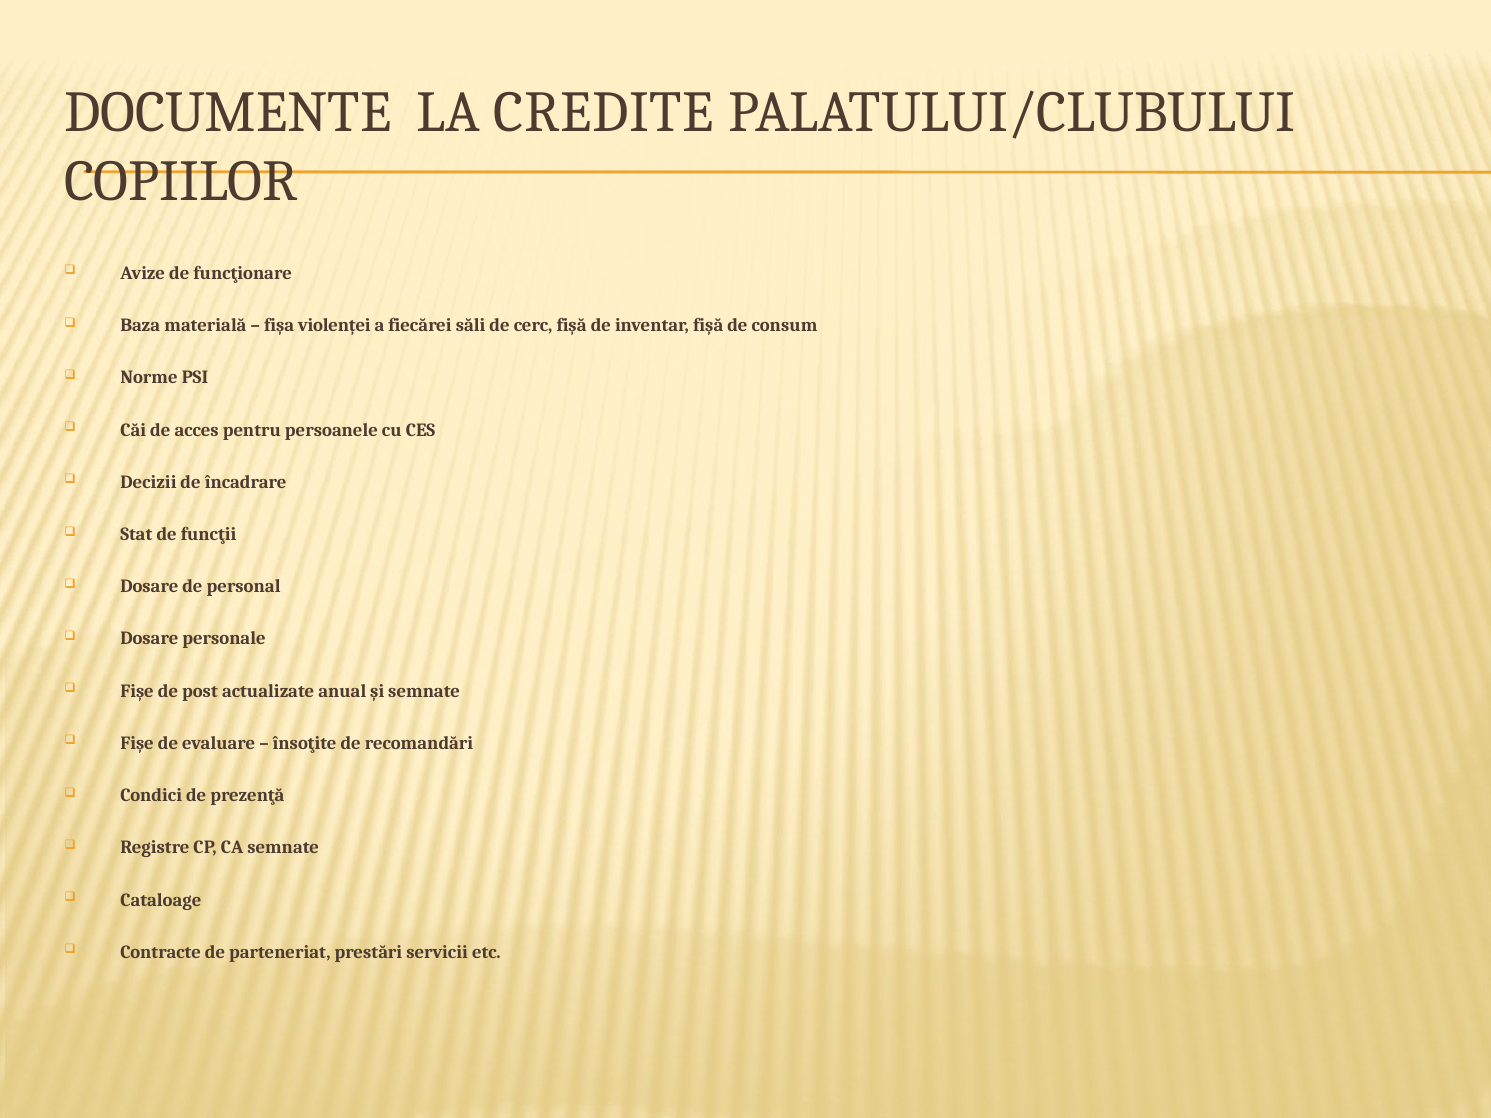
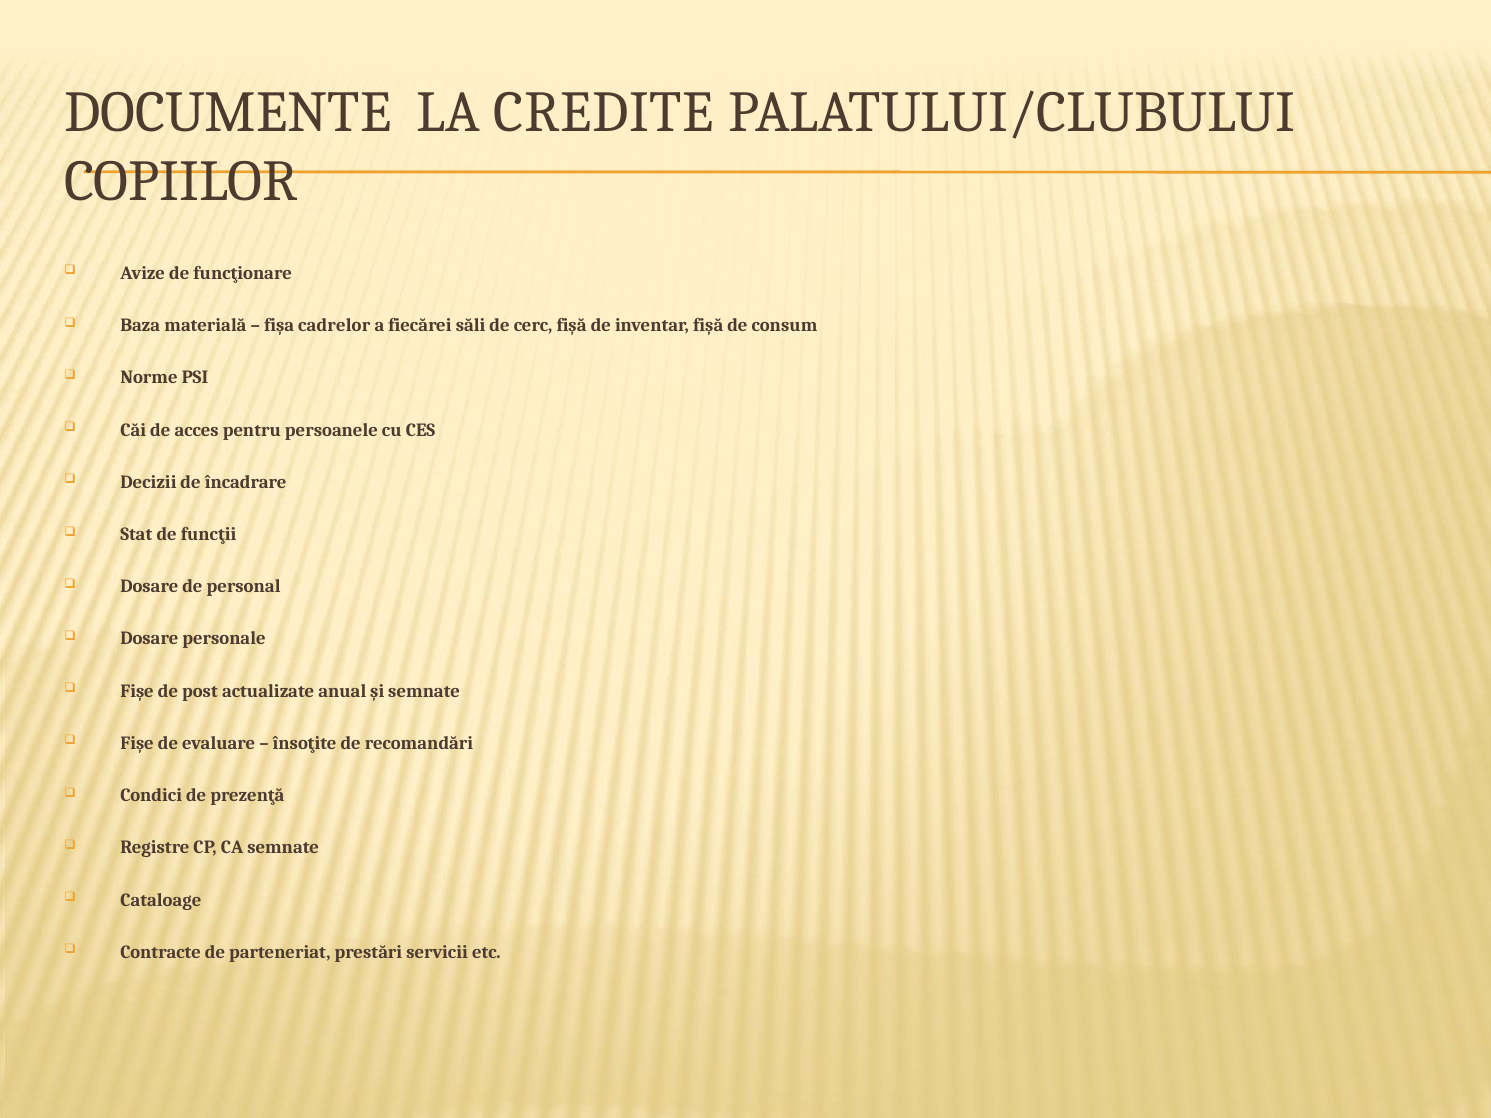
violenței: violenței -> cadrelor (334, 325)
